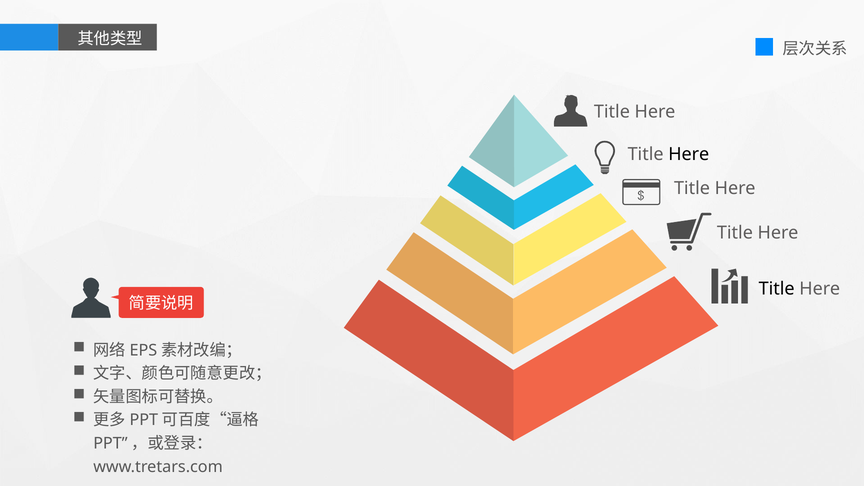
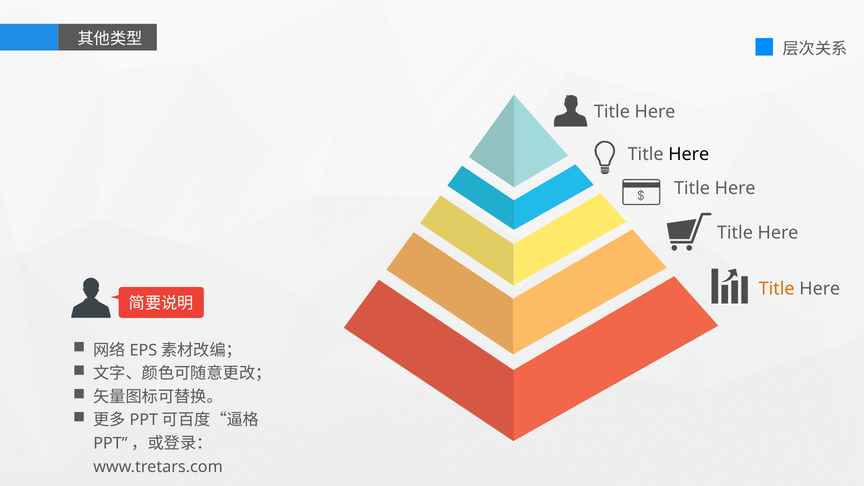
Title colour: black -> orange (777, 289)
